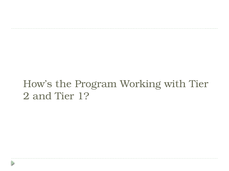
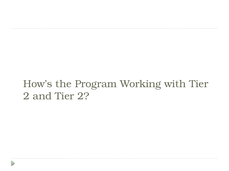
and Tier 1: 1 -> 2 (83, 97)
